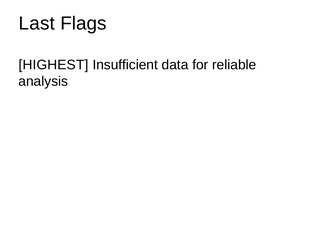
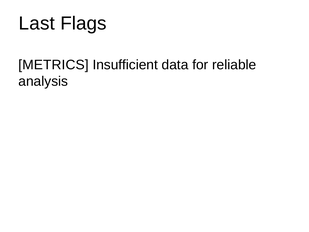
HIGHEST: HIGHEST -> METRICS (54, 65)
